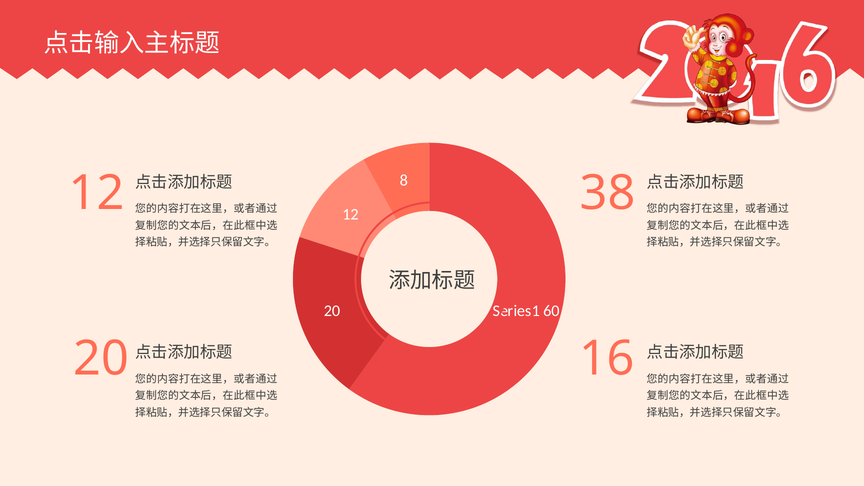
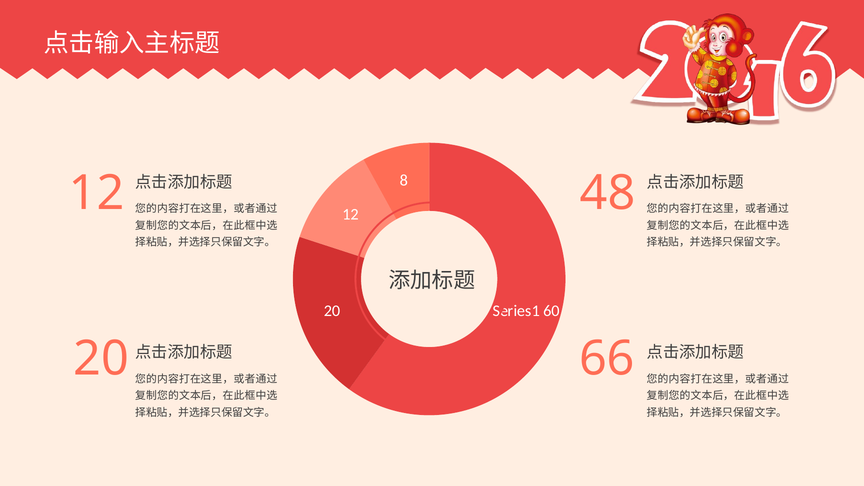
38: 38 -> 48 (608, 193)
16: 16 -> 66 (607, 359)
